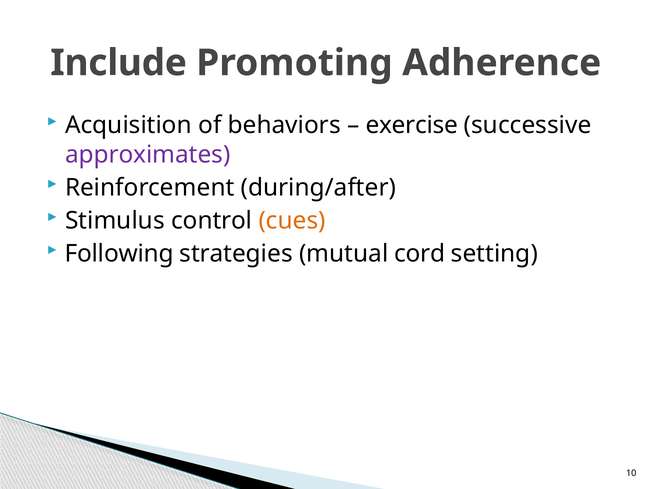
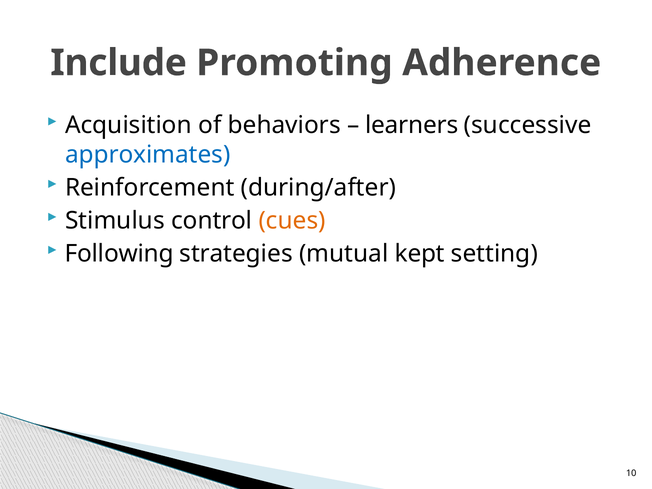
exercise: exercise -> learners (412, 125)
approximates colour: purple -> blue (148, 155)
cord: cord -> kept (420, 254)
